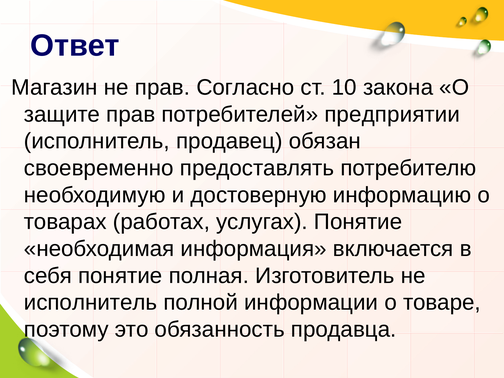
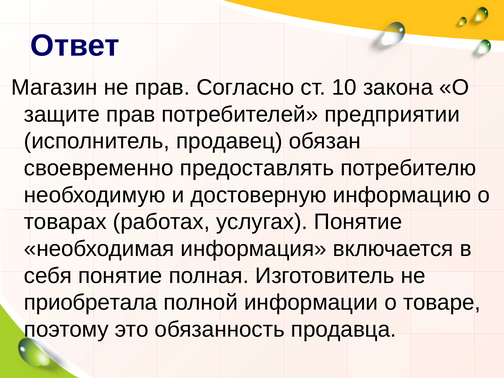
исполнитель: исполнитель -> приобретала (91, 303)
